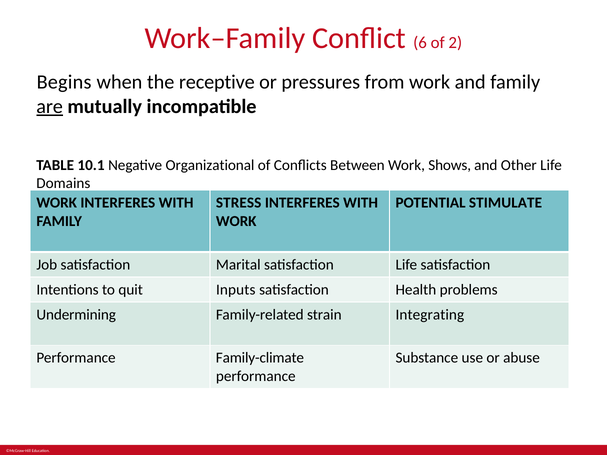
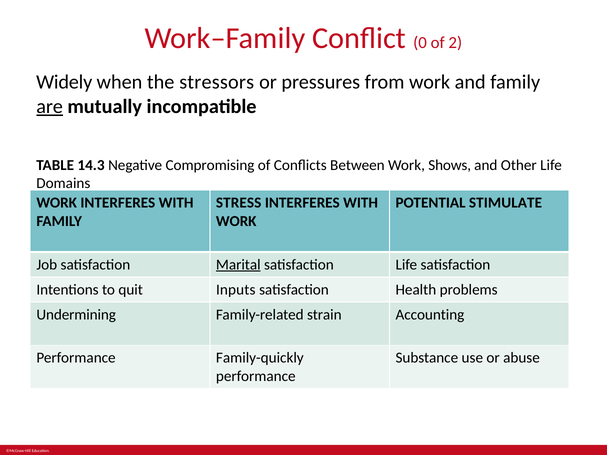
6: 6 -> 0 (420, 43)
Begins: Begins -> Widely (64, 82)
receptive: receptive -> stressors (217, 82)
10.1: 10.1 -> 14.3 (91, 165)
Organizational: Organizational -> Compromising (210, 165)
Marital underline: none -> present (238, 265)
Integrating: Integrating -> Accounting (430, 315)
Family-climate: Family-climate -> Family-quickly (260, 358)
